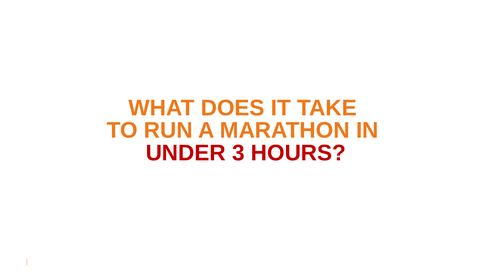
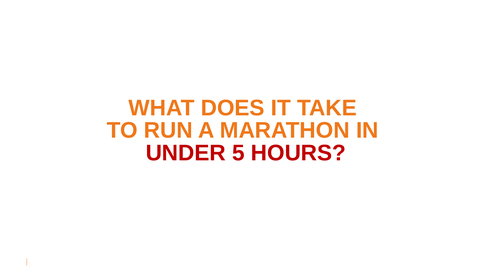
3: 3 -> 5 (238, 153)
